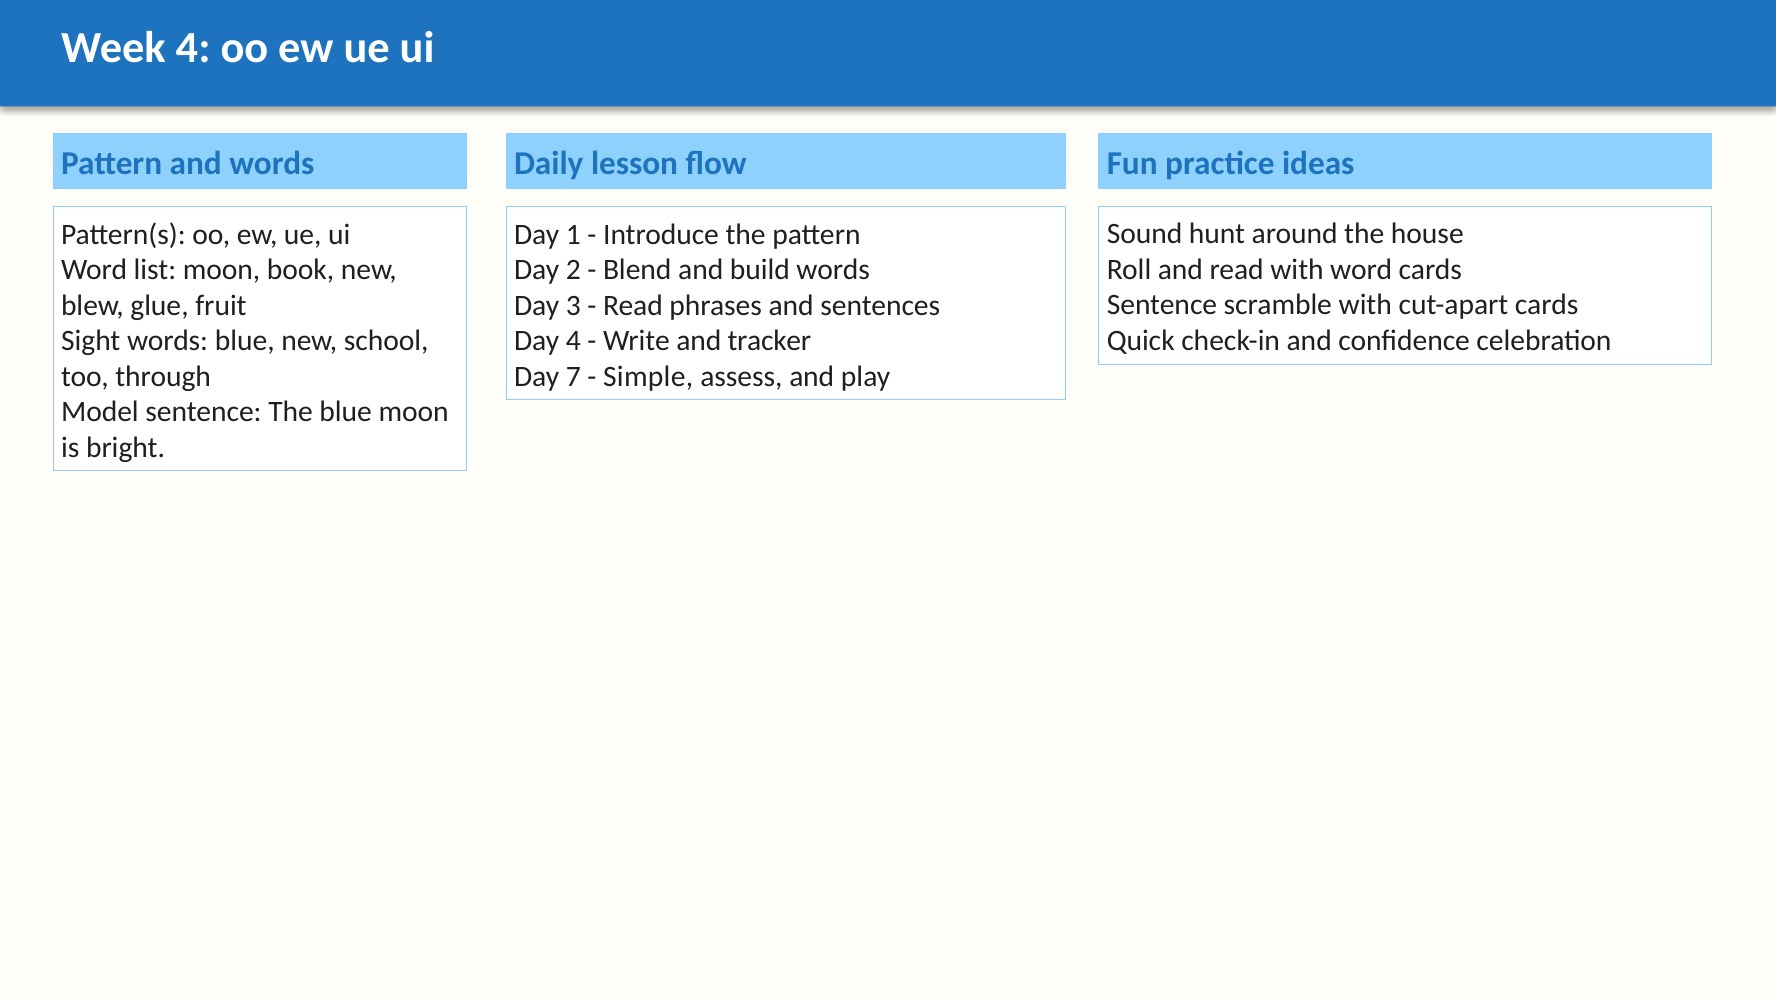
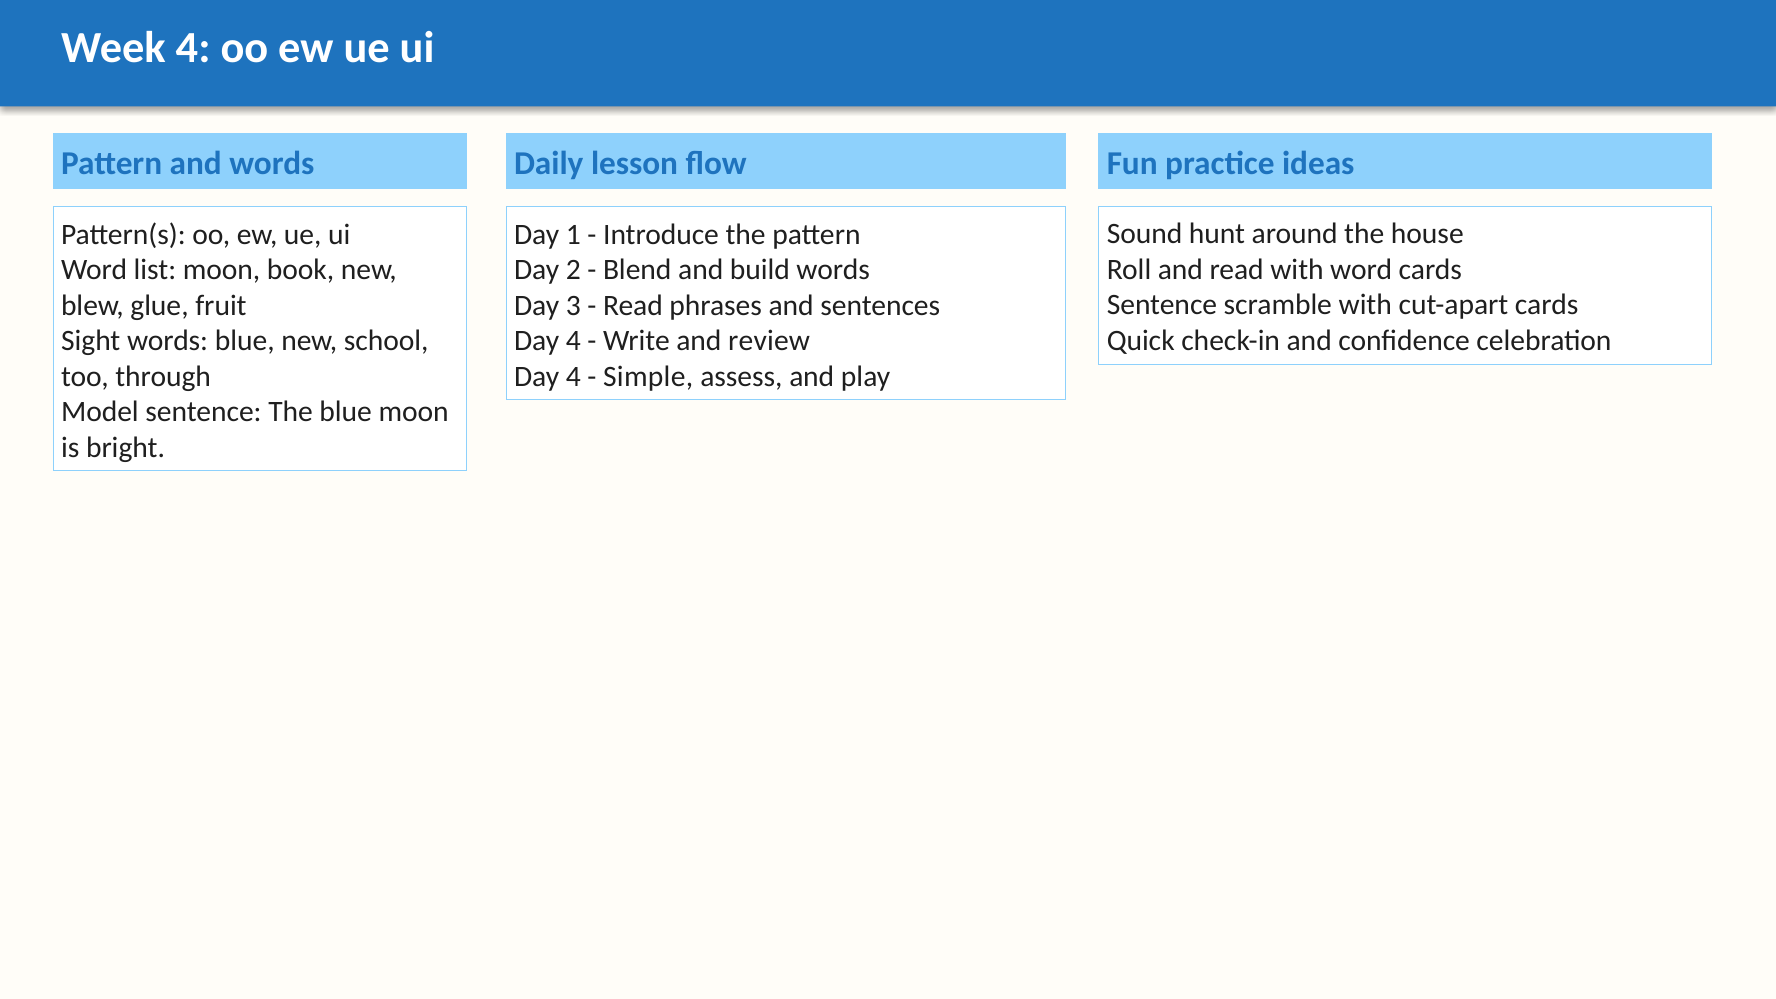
tracker: tracker -> review (769, 341)
7: 7 -> 4 (573, 376)
